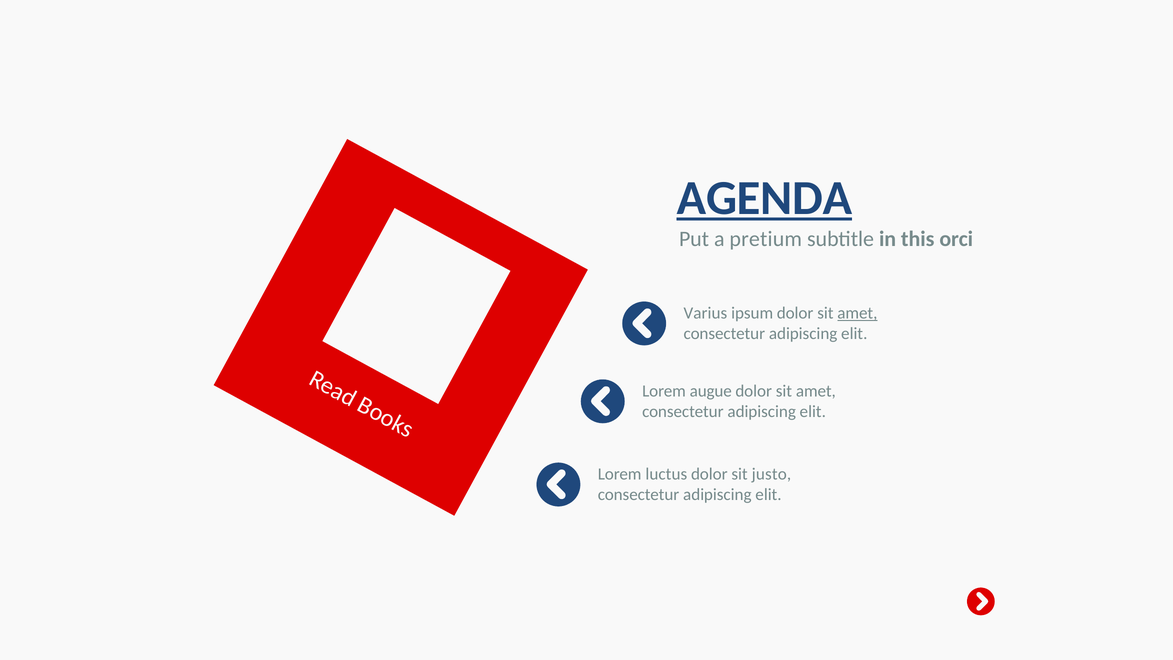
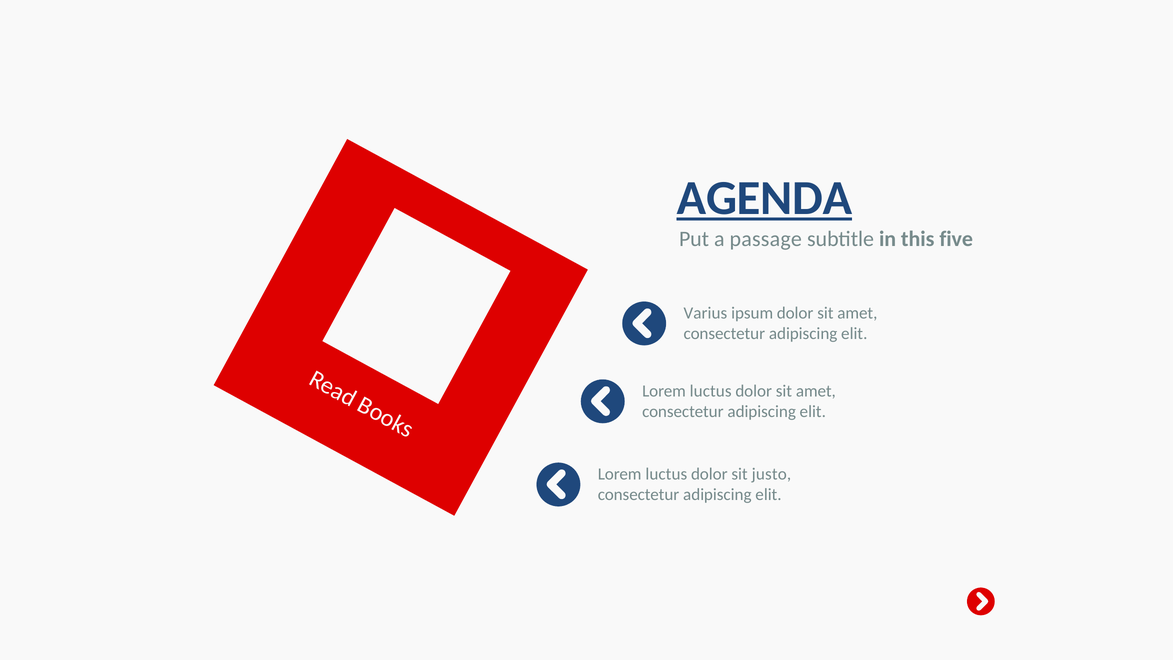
pretium: pretium -> passage (766, 239)
orci: orci -> five (956, 239)
amet underline: present -> none (857, 313)
augue: augue -> luctus (711, 391)
